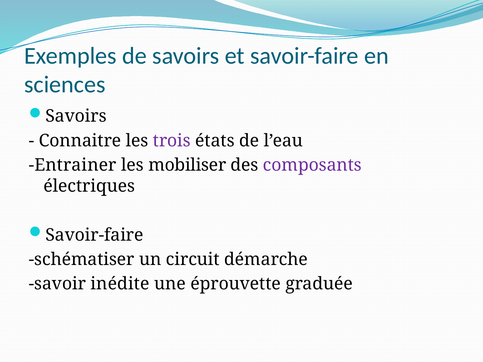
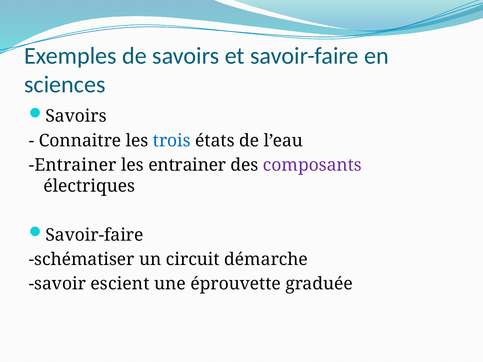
trois colour: purple -> blue (172, 141)
les mobiliser: mobiliser -> entrainer (187, 165)
inédite: inédite -> escient (120, 284)
